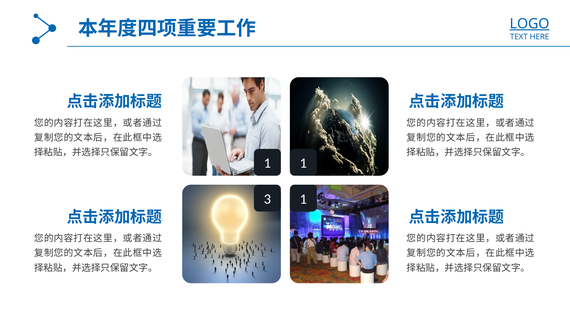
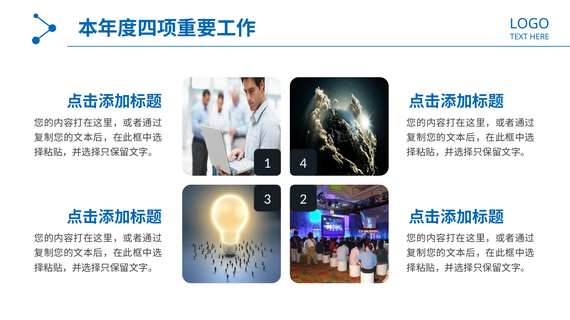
LOGO underline: present -> none (530, 24)
1 1: 1 -> 4 (303, 164)
3 1: 1 -> 2 (303, 200)
